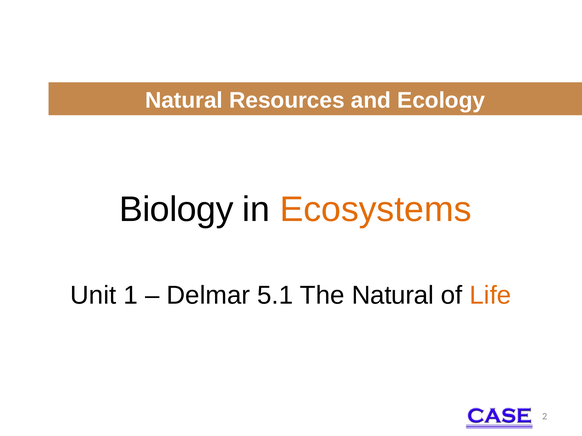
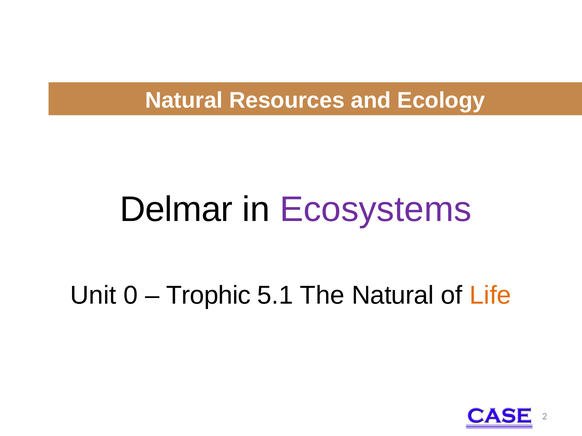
Biology: Biology -> Delmar (176, 210)
Ecosystems colour: orange -> purple (376, 210)
1: 1 -> 0 (131, 296)
Delmar: Delmar -> Trophic (208, 296)
